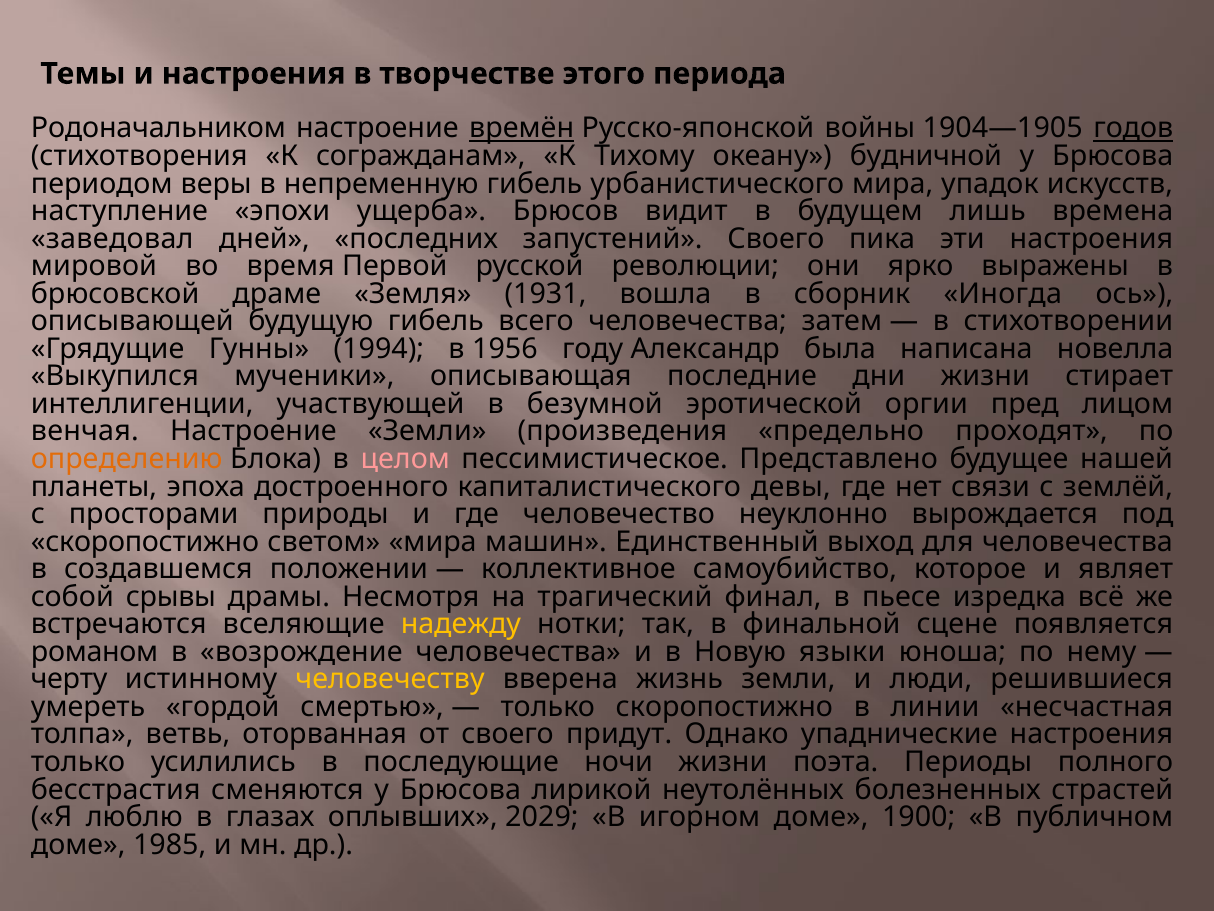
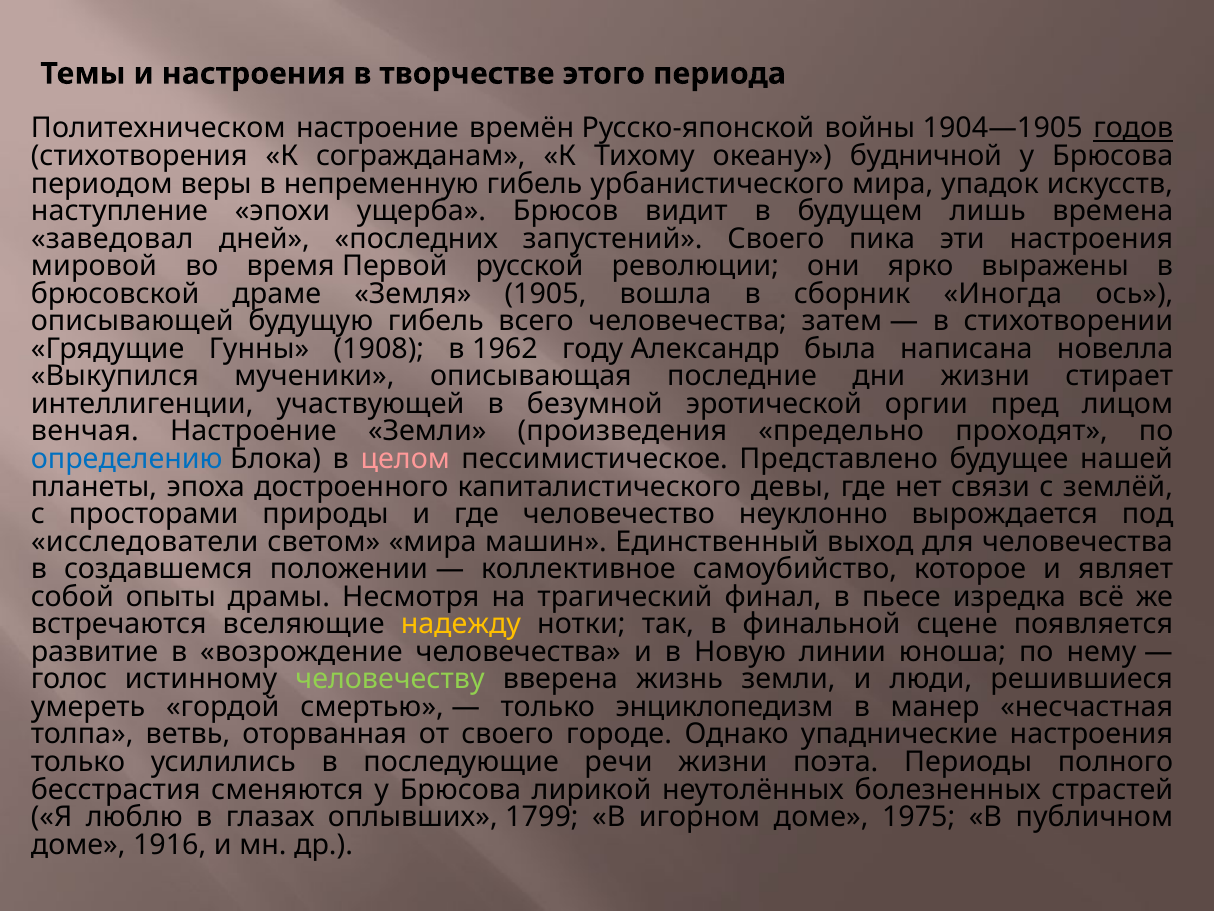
Родоначальником: Родоначальником -> Политехническом (158, 128)
времён underline: present -> none (522, 128)
1931: 1931 -> 1905 (546, 294)
1994: 1994 -> 1908 (379, 349)
1956: 1956 -> 1962 (505, 349)
определению colour: orange -> blue (127, 459)
скоропостижно: скоропостижно -> исследователи (145, 541)
срывы: срывы -> опыты (171, 596)
романом: романом -> развитие (95, 651)
языки: языки -> линии (842, 651)
черту: черту -> голос (69, 679)
человечеству colour: yellow -> light green (390, 679)
только скоропостижно: скоропостижно -> энциклопедизм (724, 707)
линии: линии -> манер (935, 707)
придут: придут -> городе (619, 734)
ночи: ночи -> речи (619, 762)
2029: 2029 -> 1799 (542, 817)
1900: 1900 -> 1975 (919, 817)
1985: 1985 -> 1916 (170, 844)
